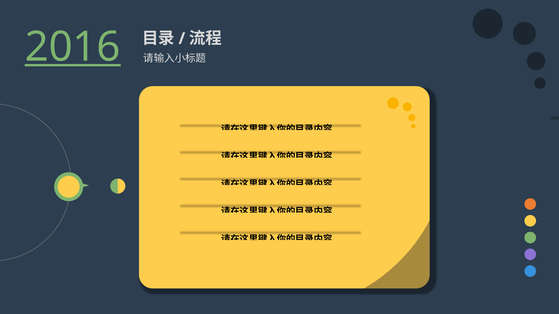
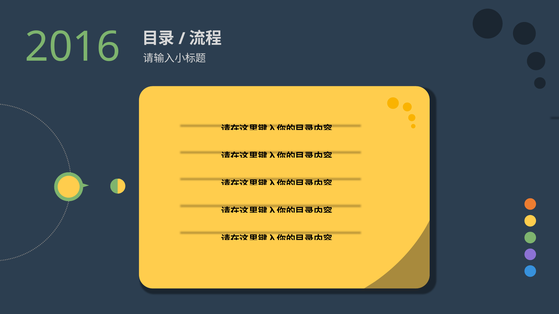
2016 underline: present -> none (73, 47)
